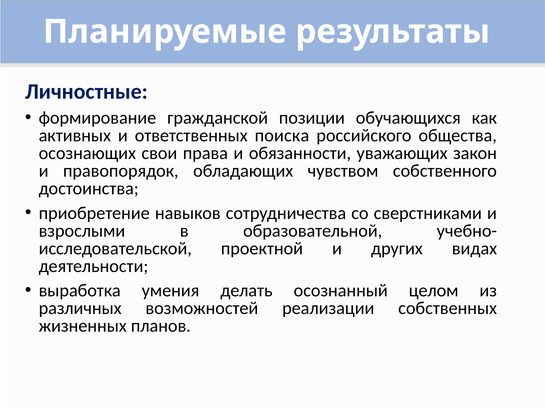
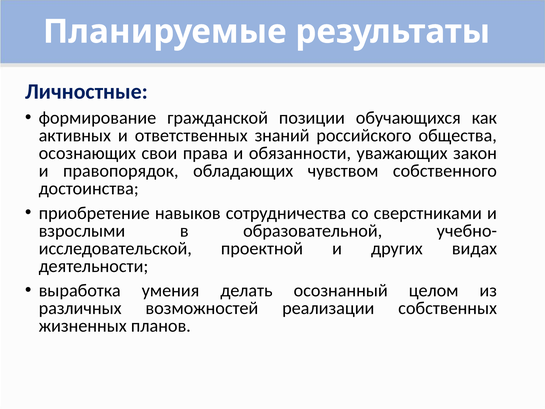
поиска: поиска -> знаний (282, 135)
